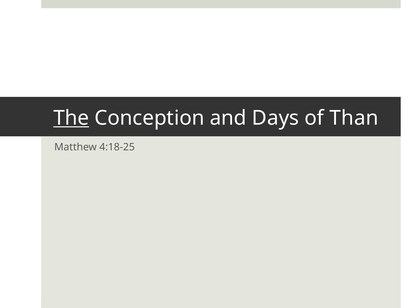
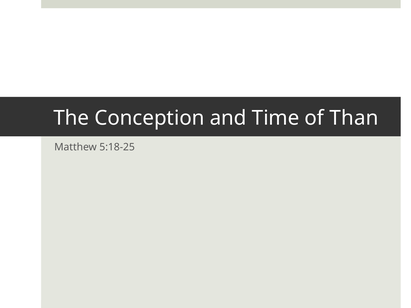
The underline: present -> none (71, 118)
Days: Days -> Time (276, 118)
4:18-25: 4:18-25 -> 5:18-25 (117, 147)
